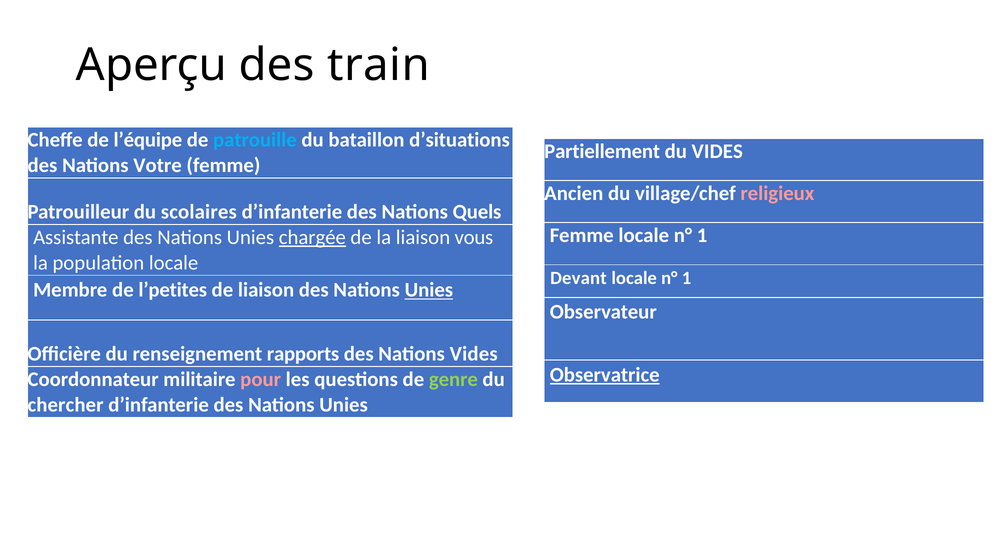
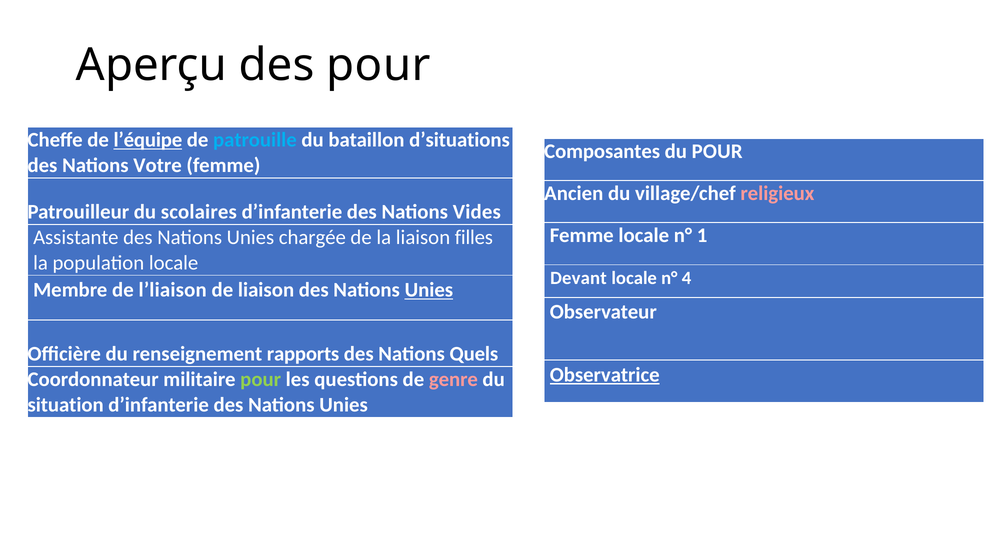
des train: train -> pour (379, 65)
l’équipe underline: none -> present (148, 140)
Partiellement: Partiellement -> Composantes (602, 151)
du VIDES: VIDES -> POUR (717, 151)
Quels: Quels -> Vides (477, 212)
chargée underline: present -> none (312, 238)
vous: vous -> filles (474, 238)
1: 1 -> 4 (686, 278)
l’petites: l’petites -> l’liaison (173, 290)
Nations Vides: Vides -> Quels (474, 354)
pour colour: pink -> light green (261, 380)
genre colour: light green -> pink (453, 380)
chercher: chercher -> situation (66, 405)
